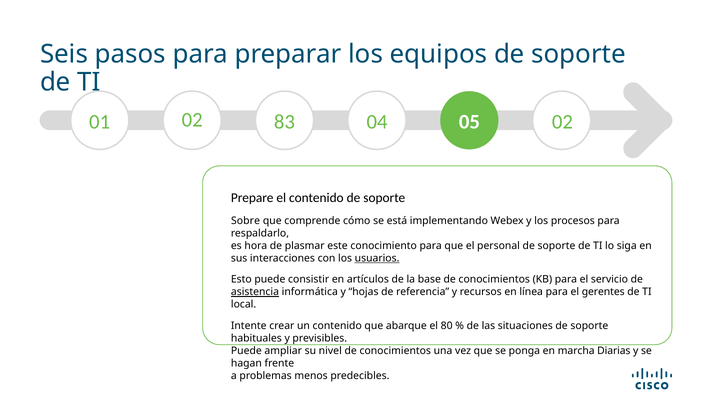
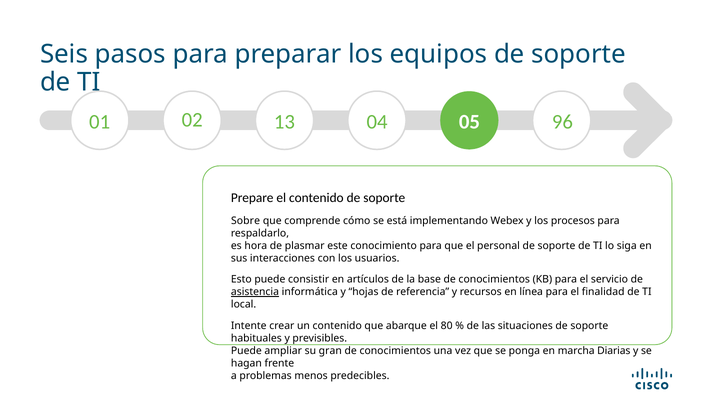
83: 83 -> 13 (284, 122)
05 02: 02 -> 96 (562, 122)
usuarios underline: present -> none (377, 258)
gerentes: gerentes -> finalidad (603, 292)
nivel: nivel -> gran (330, 350)
